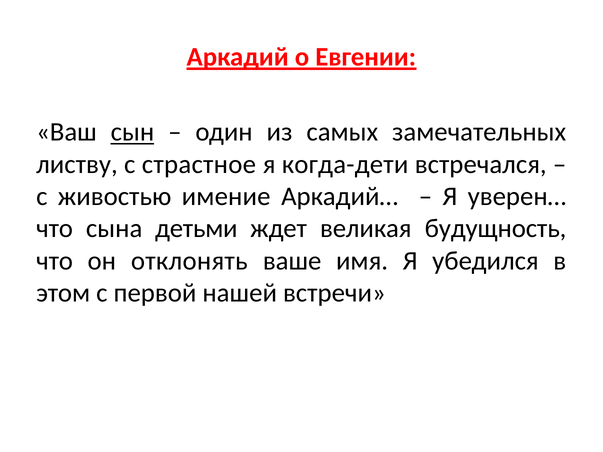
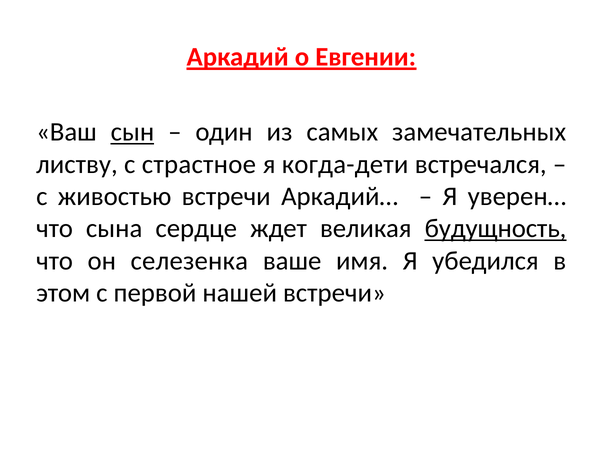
живостью имение: имение -> встречи (226, 197)
детьми: детьми -> сердце (196, 229)
будущность underline: none -> present (496, 229)
отклонять: отклонять -> селезенка (189, 261)
